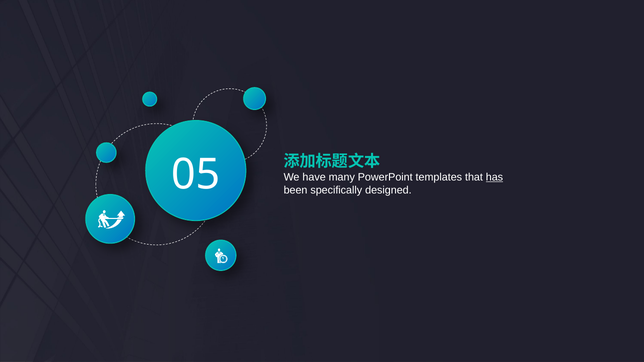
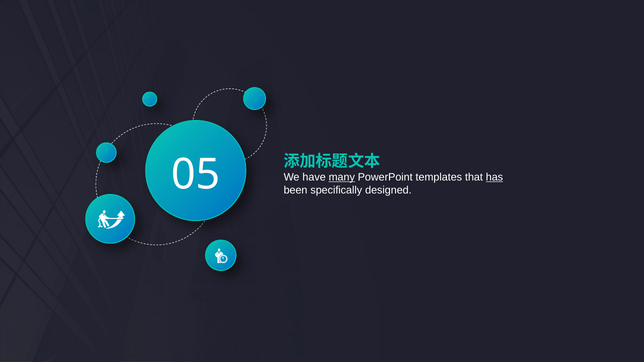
many underline: none -> present (342, 177)
